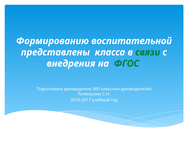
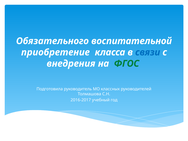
Формированию: Формированию -> Обязательного (52, 41)
представлены: представлены -> приобретение (55, 52)
связи colour: green -> blue (148, 52)
